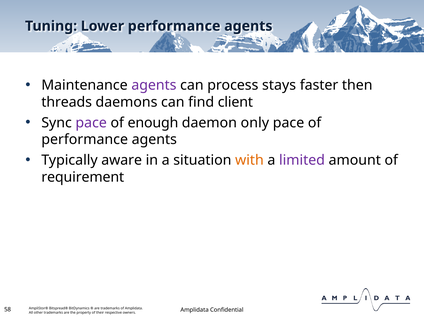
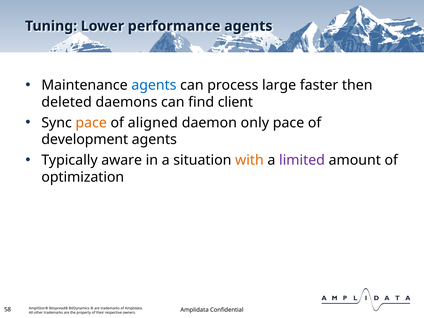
agents colour: purple -> blue (154, 85)
stays: stays -> large (279, 85)
threads: threads -> deleted (67, 102)
pace colour: purple -> orange (91, 123)
enough: enough -> aligned (153, 123)
performance: performance -> development (85, 140)
requirement: requirement -> optimization (83, 177)
